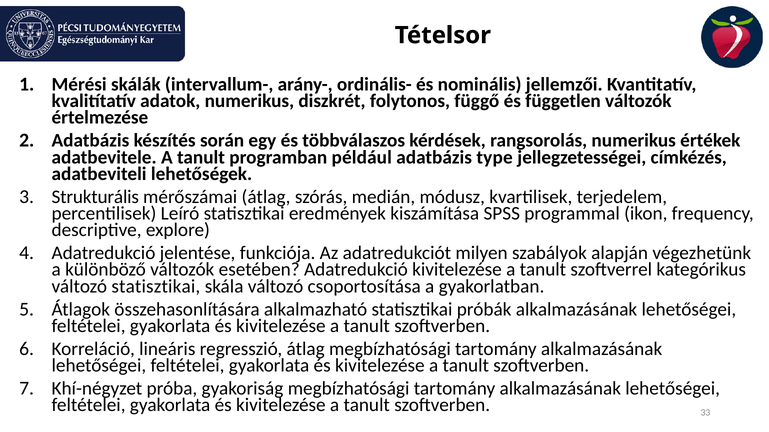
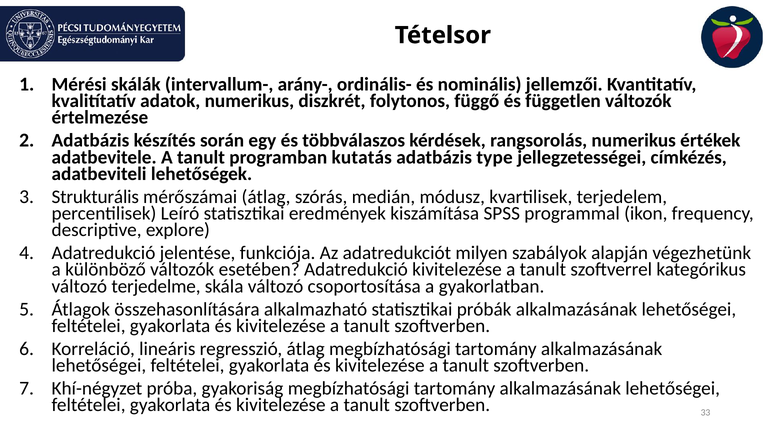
például: például -> kutatás (362, 157)
változó statisztikai: statisztikai -> terjedelme (156, 287)
